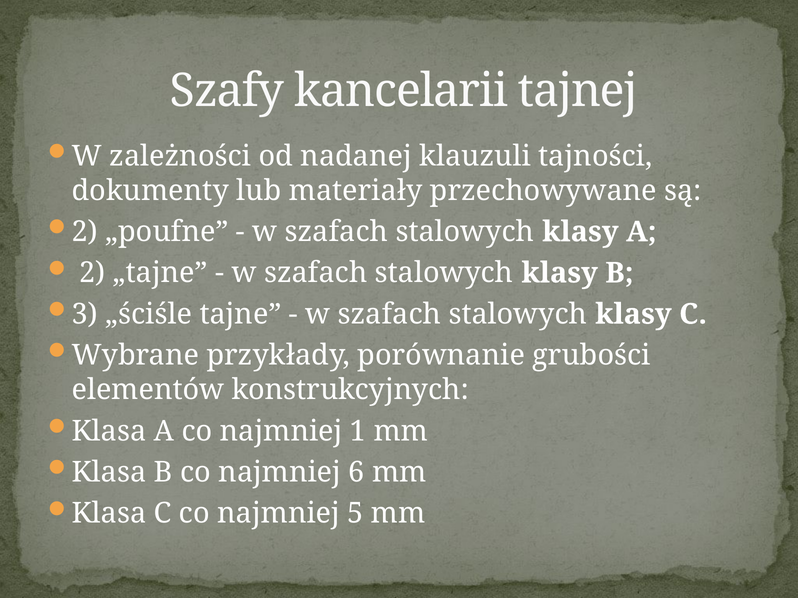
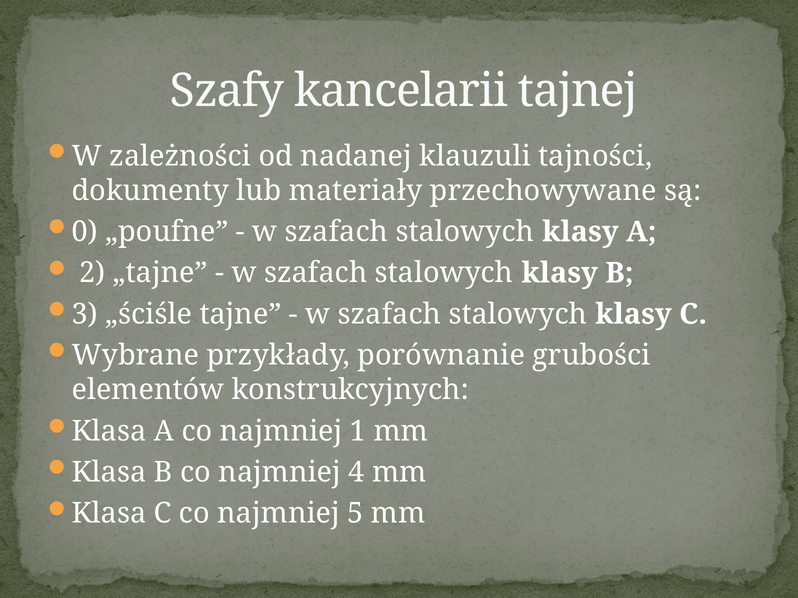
2: 2 -> 0 (85, 232)
6: 6 -> 4 (357, 473)
